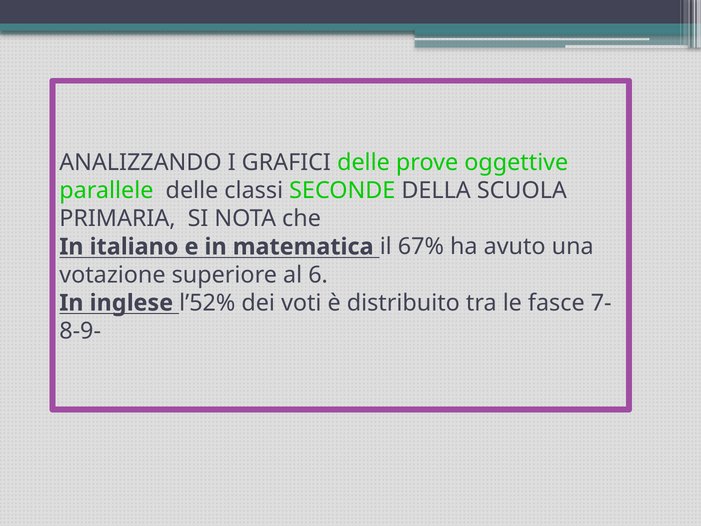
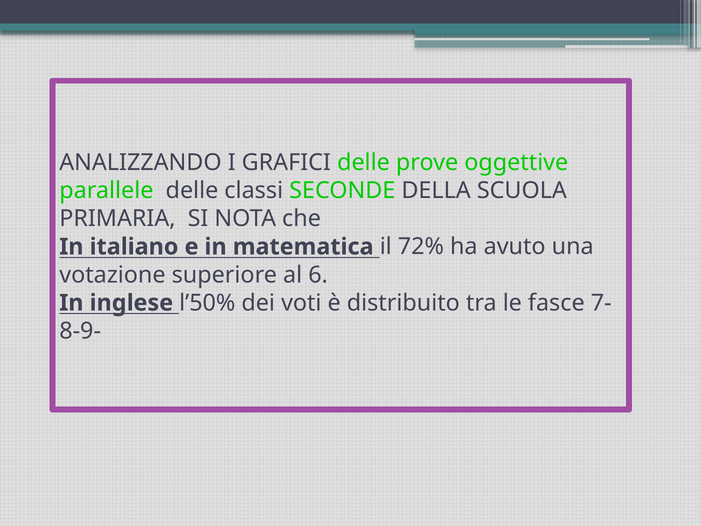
67%: 67% -> 72% (421, 247)
l’52%: l’52% -> l’50% (207, 303)
